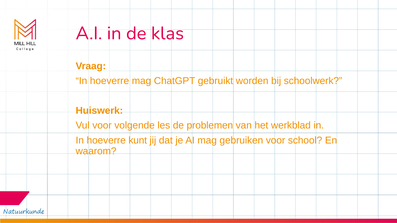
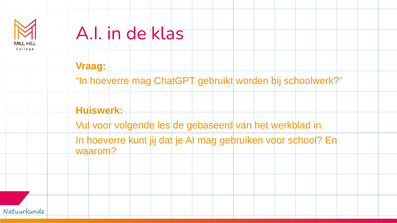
problemen: problemen -> gebaseerd (210, 126)
